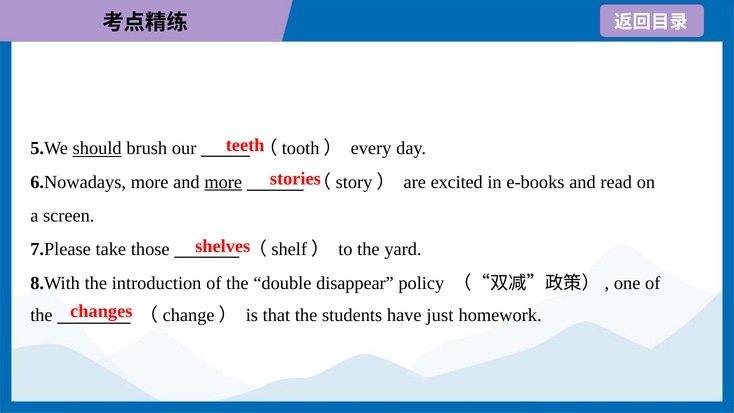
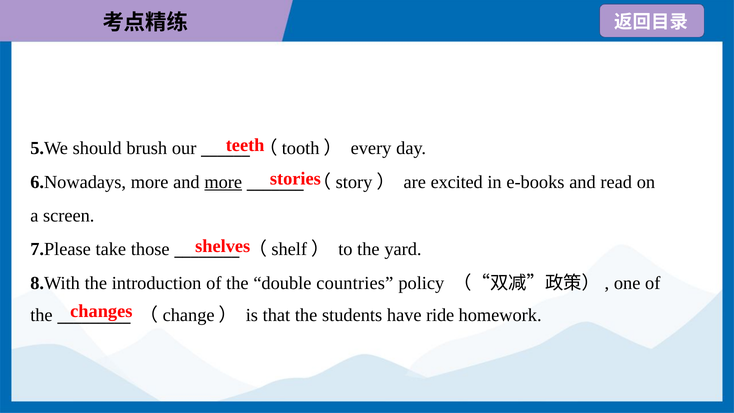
should underline: present -> none (97, 148)
disappear: disappear -> countries (355, 283)
just: just -> ride (440, 315)
